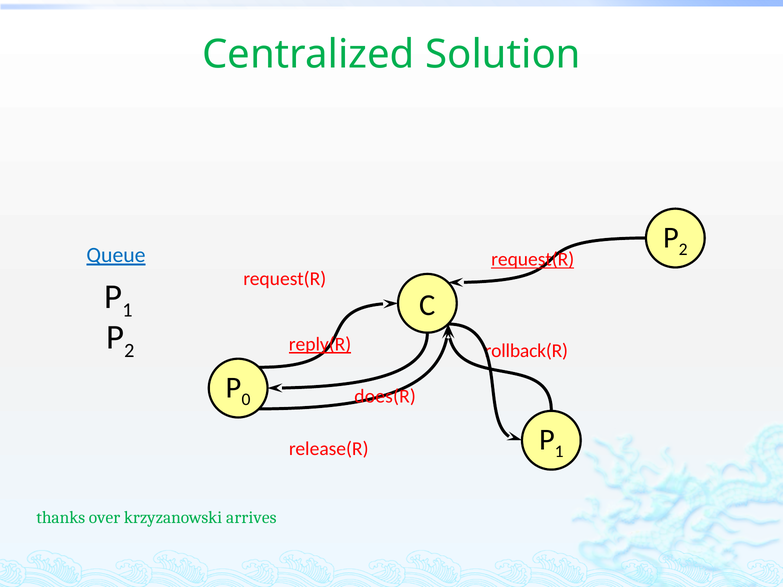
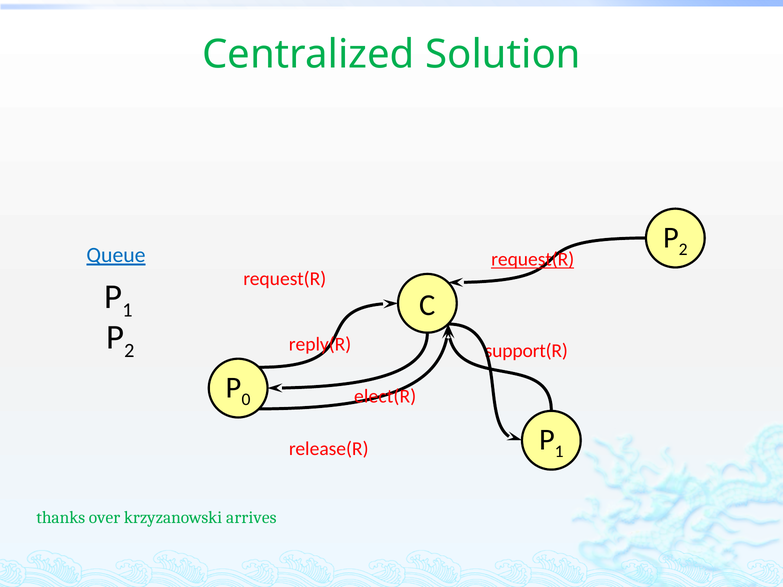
reply(R underline: present -> none (320, 344)
rollback(R: rollback(R -> support(R (526, 351)
does(R: does(R -> elect(R (385, 397)
